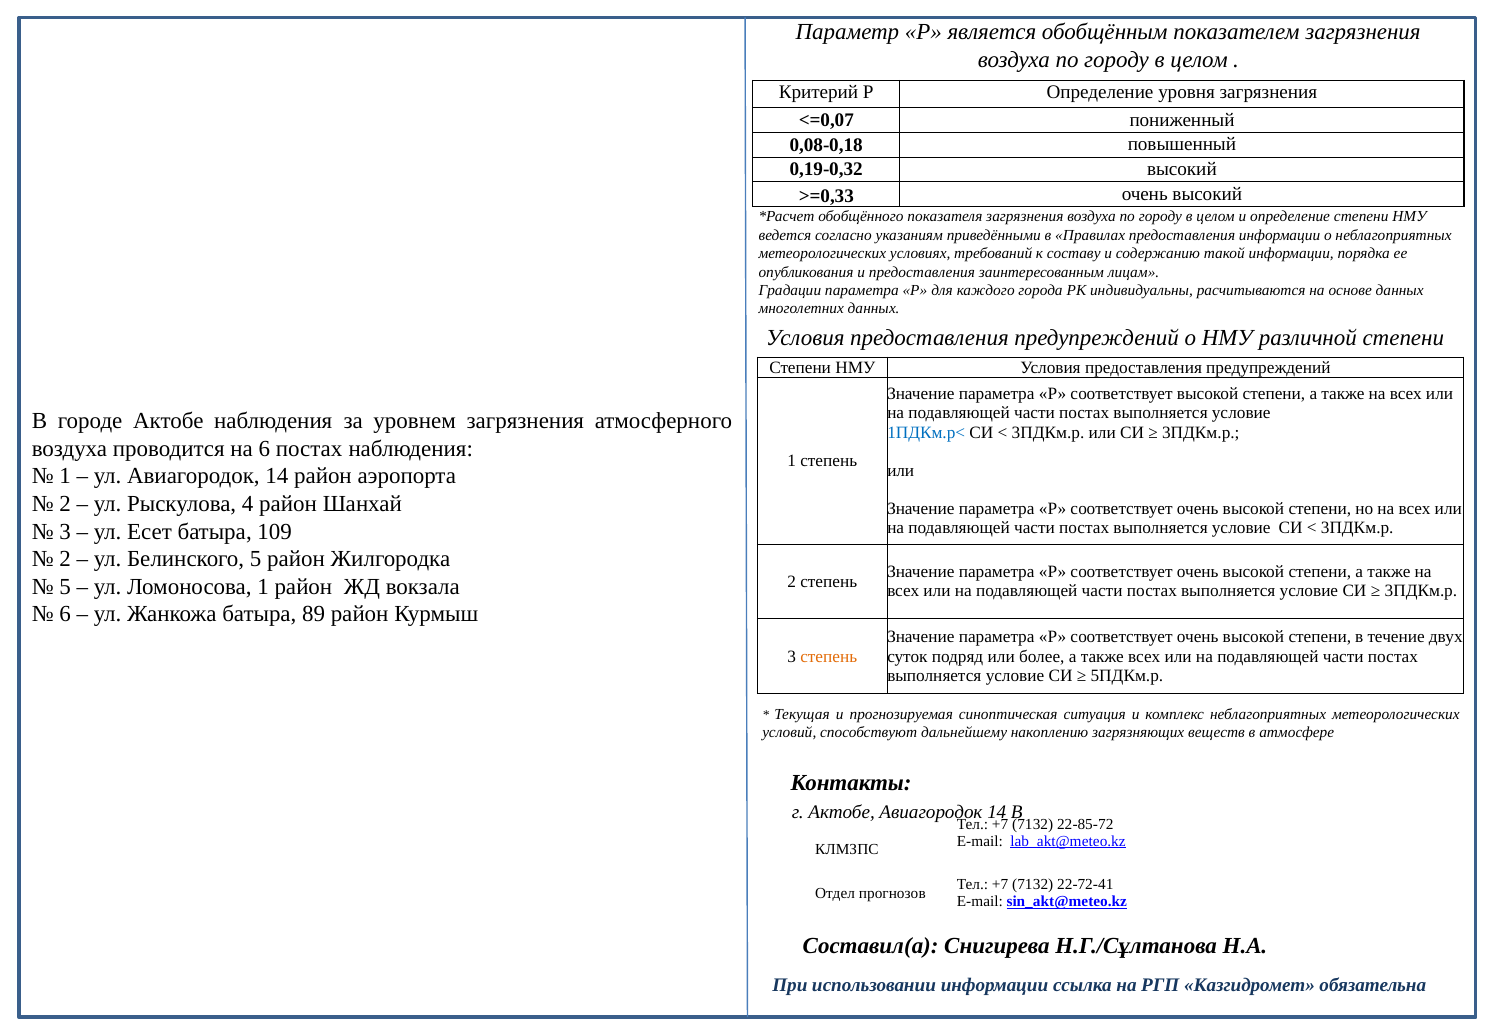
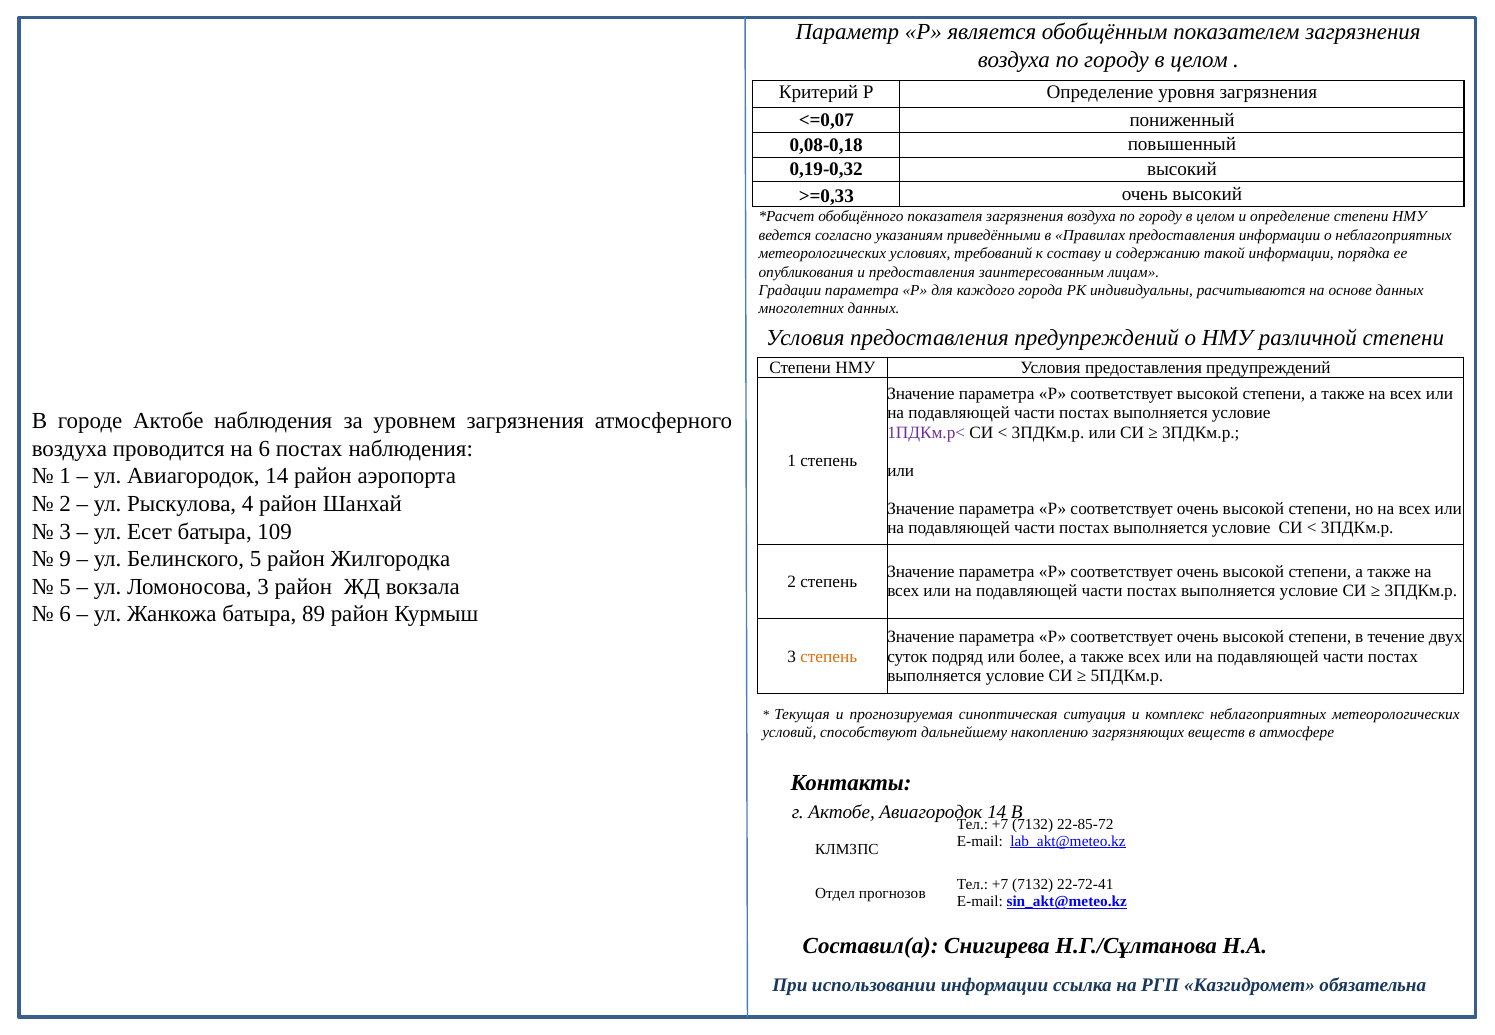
1ПДКм.р< colour: blue -> purple (926, 432)
2: 2 -> 9 (65, 559)
Ломоносова 1: 1 -> 3 (263, 587)
